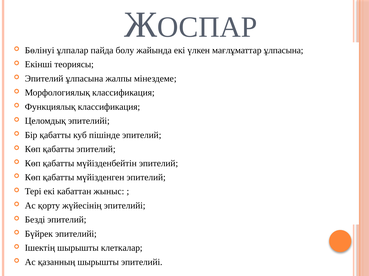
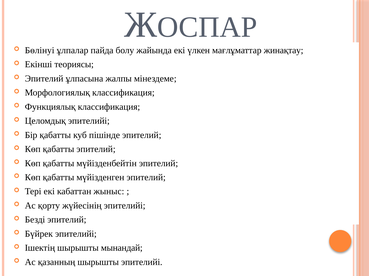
мағлұматтар ұлпасына: ұлпасына -> жинақтау (284, 50)
клеткалар: клеткалар -> мынандай (122, 249)
